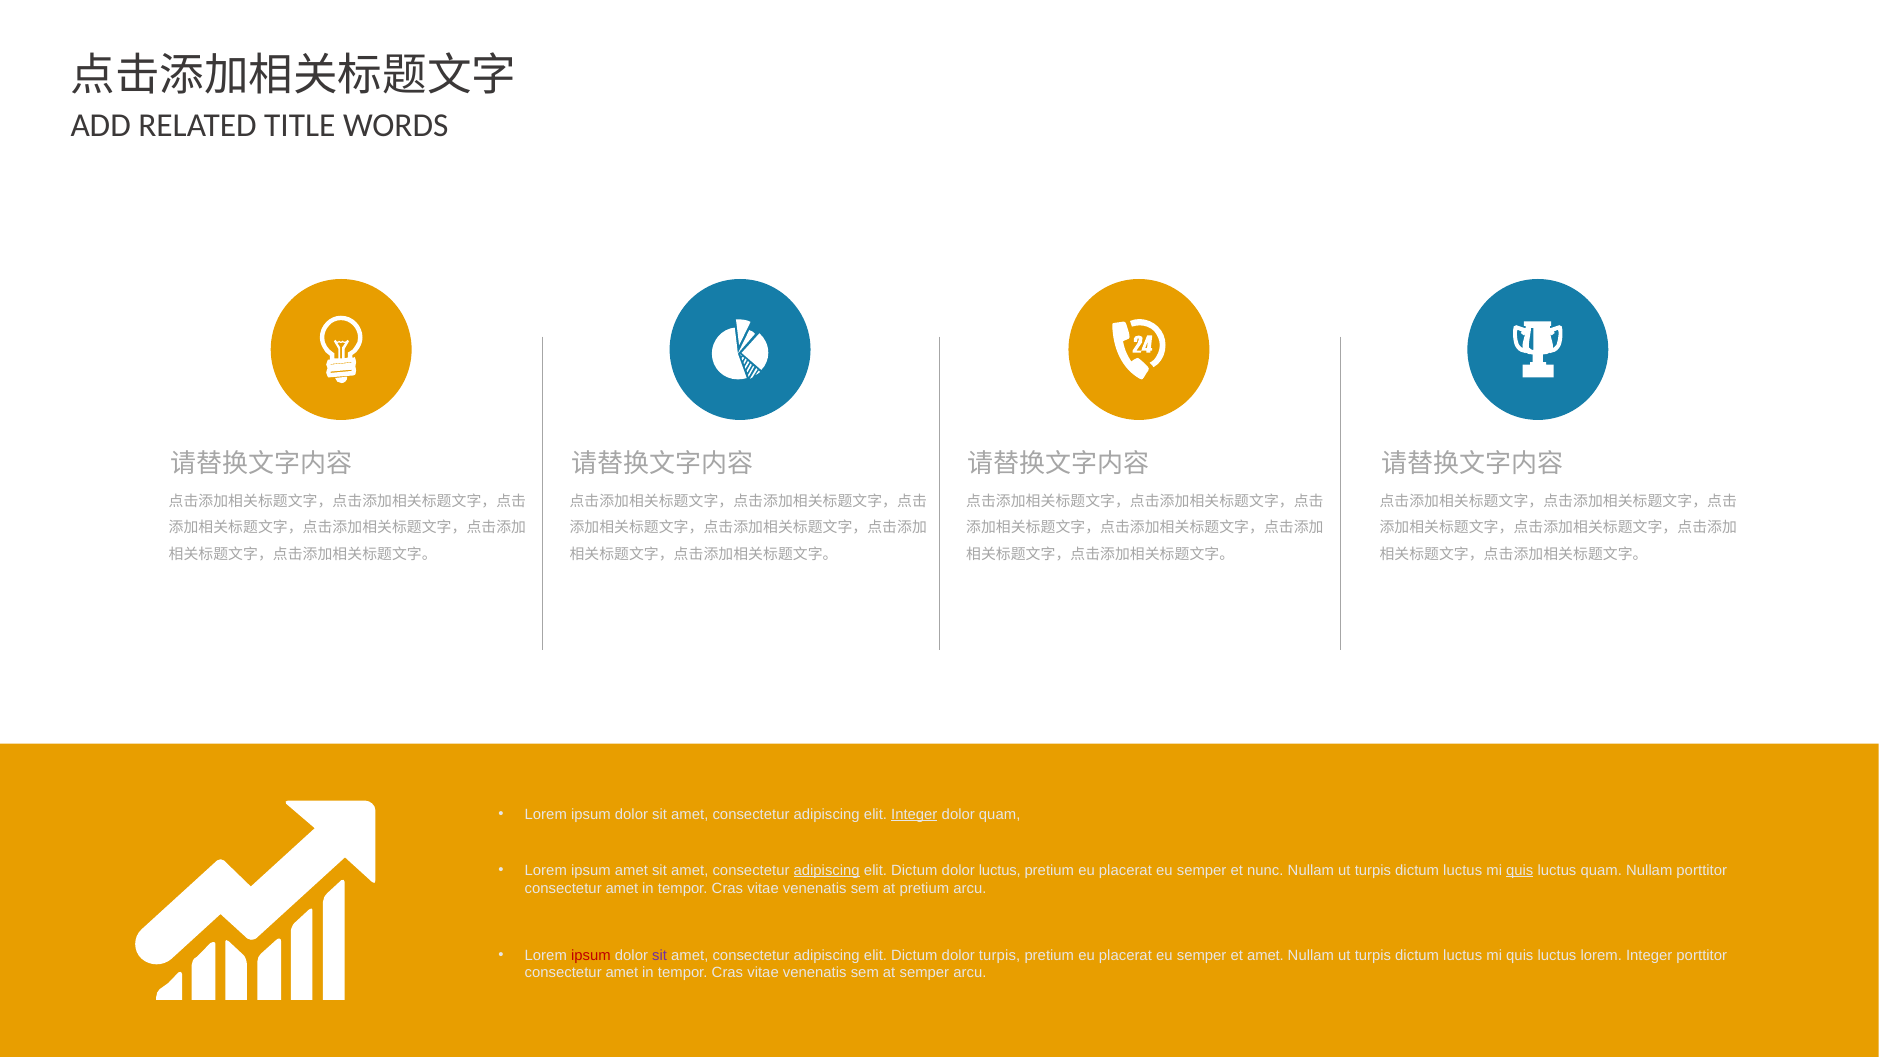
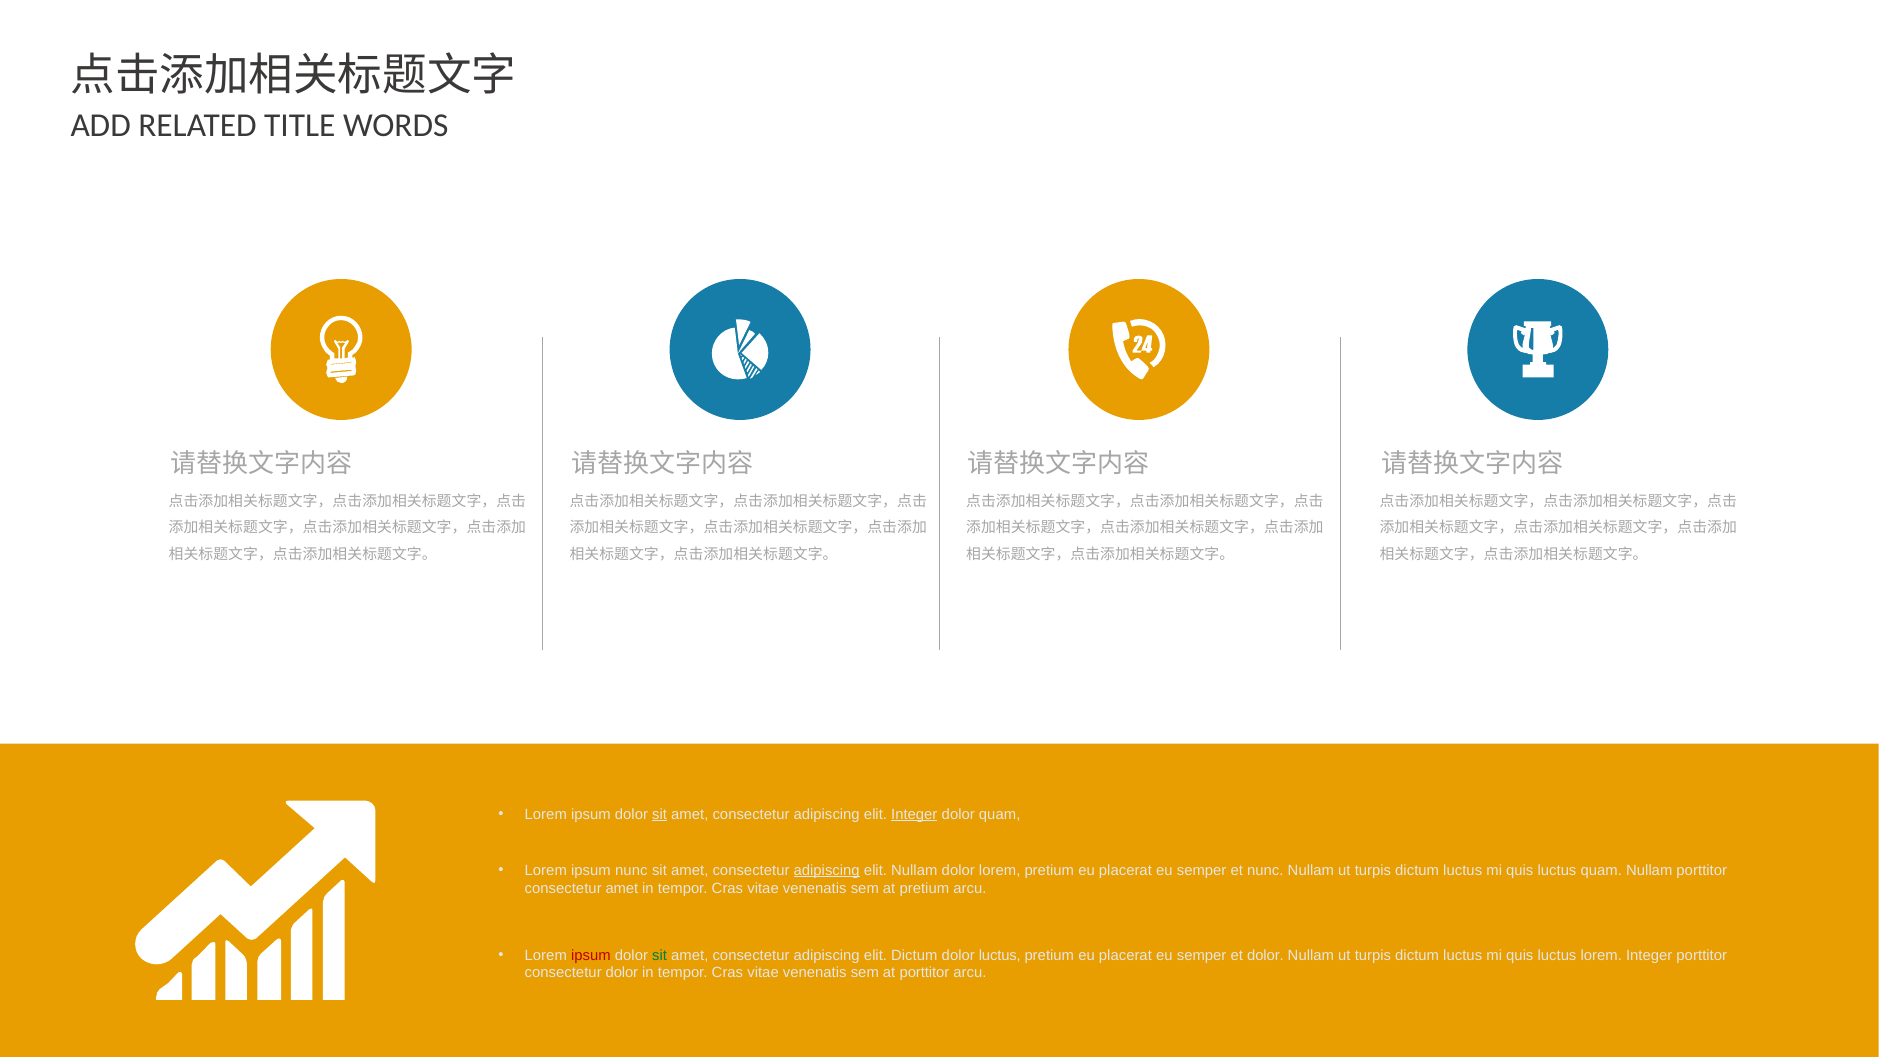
sit underline: none -> present (660, 814)
ipsum amet: amet -> nunc (631, 870)
Dictum: Dictum -> Nullam (914, 870)
dolor luctus: luctus -> lorem (1000, 870)
quis underline: present -> none (1520, 870)
sit colour: purple -> green (660, 955)
dolor turpis: turpis -> luctus (1000, 955)
et amet: amet -> dolor (1265, 955)
amet: amet -> dolor (622, 973)
at semper: semper -> porttitor (924, 973)
